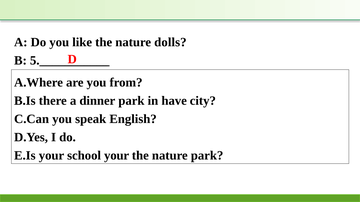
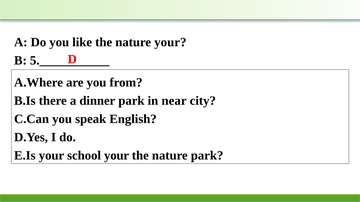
nature dolls: dolls -> your (170, 42)
have: have -> near (174, 101)
